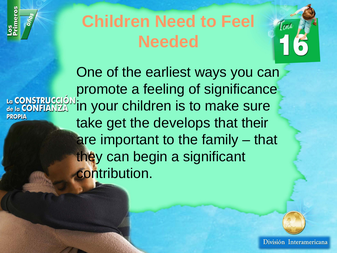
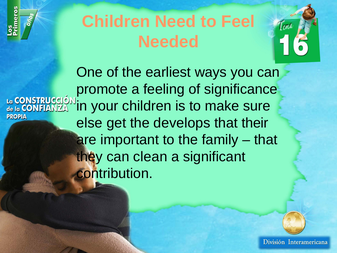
take: take -> else (89, 123)
begin: begin -> clean (150, 156)
